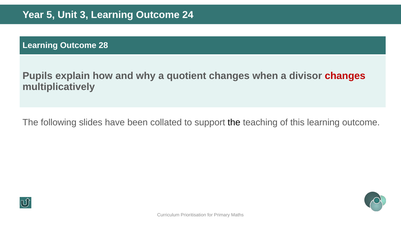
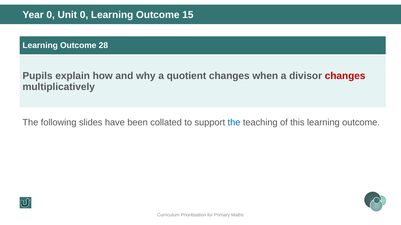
Year 5: 5 -> 0 (51, 15)
Unit 3: 3 -> 0 (84, 15)
24: 24 -> 15 (188, 15)
the colour: black -> blue (234, 123)
